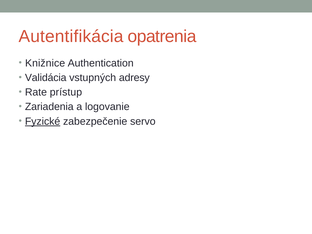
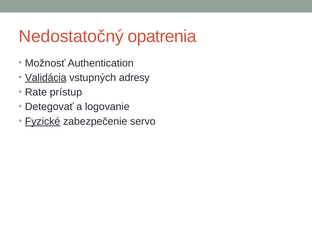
Autentifikácia: Autentifikácia -> Nedostatočný (71, 36)
Knižnice: Knižnice -> Možnosť (45, 63)
Validácia underline: none -> present (46, 78)
Zariadenia: Zariadenia -> Detegovať (49, 107)
